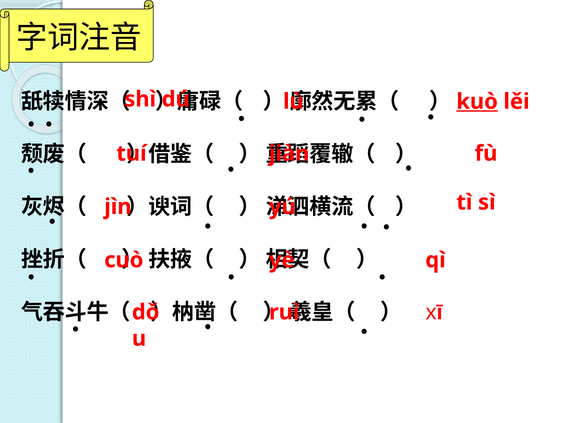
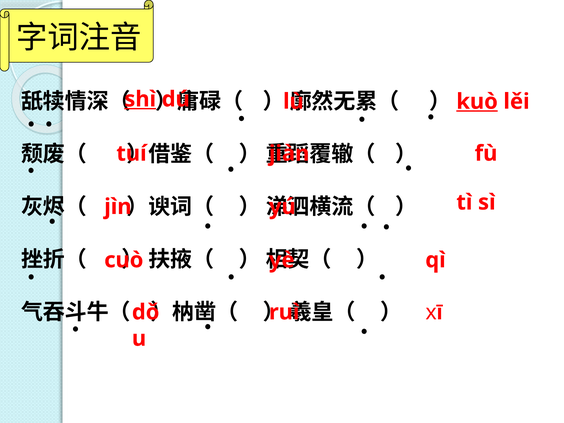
shì underline: none -> present (140, 99)
